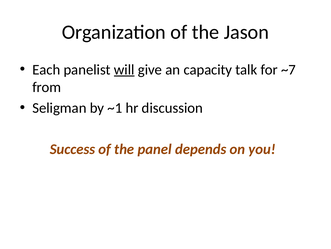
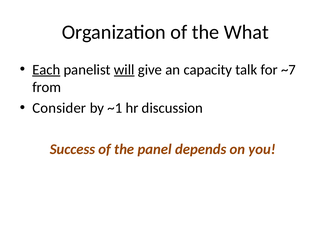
Jason: Jason -> What (246, 32)
Each underline: none -> present (46, 69)
Seligman: Seligman -> Consider (59, 108)
